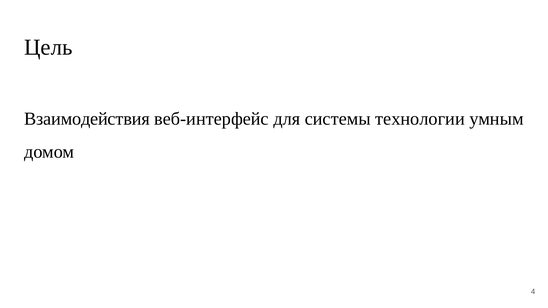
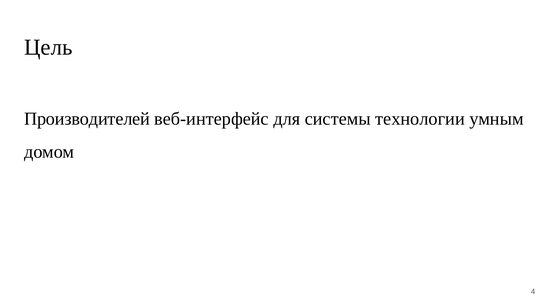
Взаимодействия: Взаимодействия -> Производителей (87, 119)
